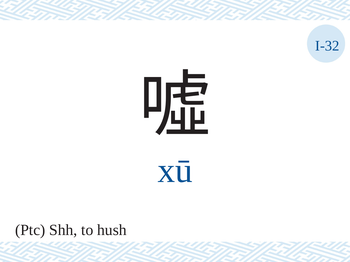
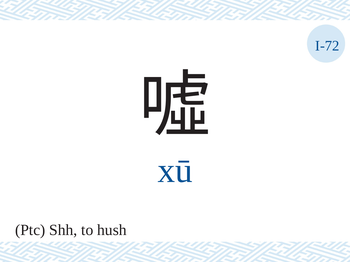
I-32: I-32 -> I-72 (327, 46)
